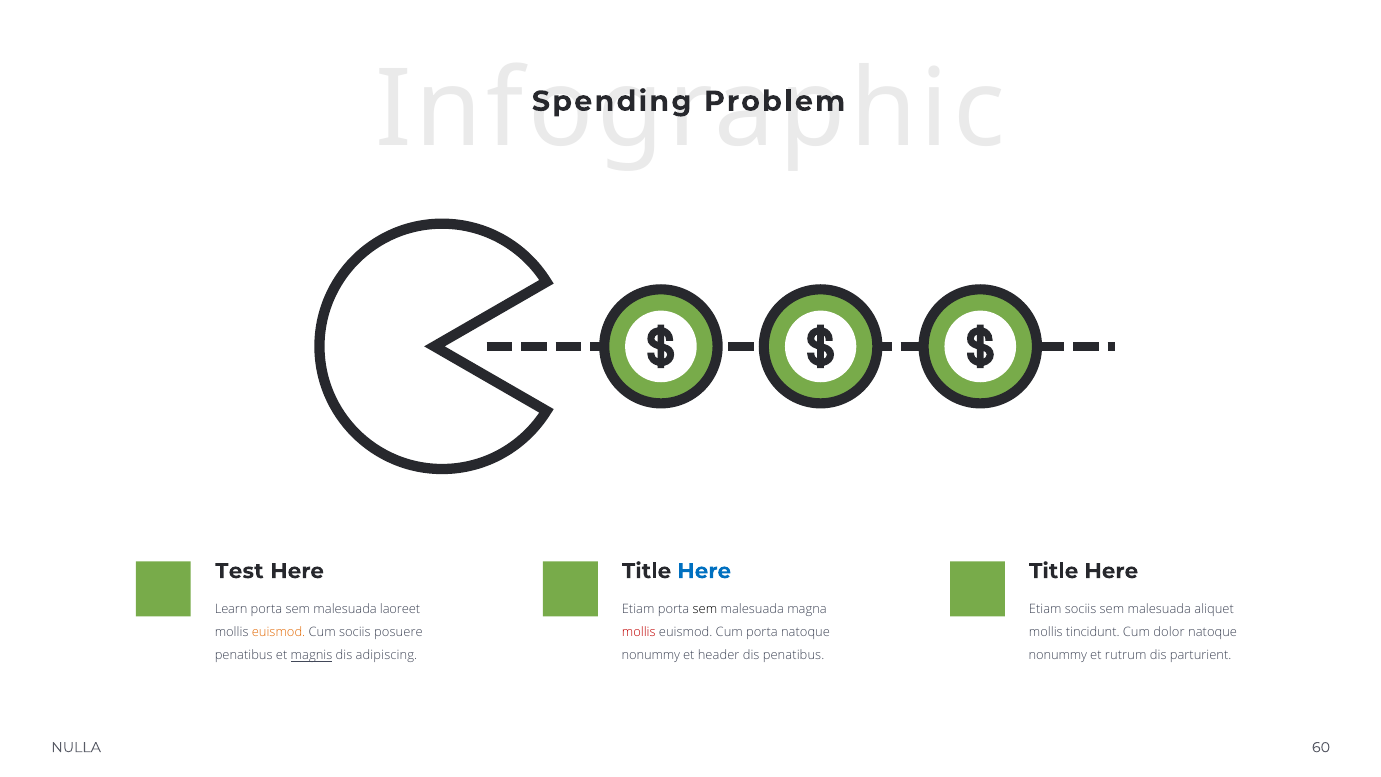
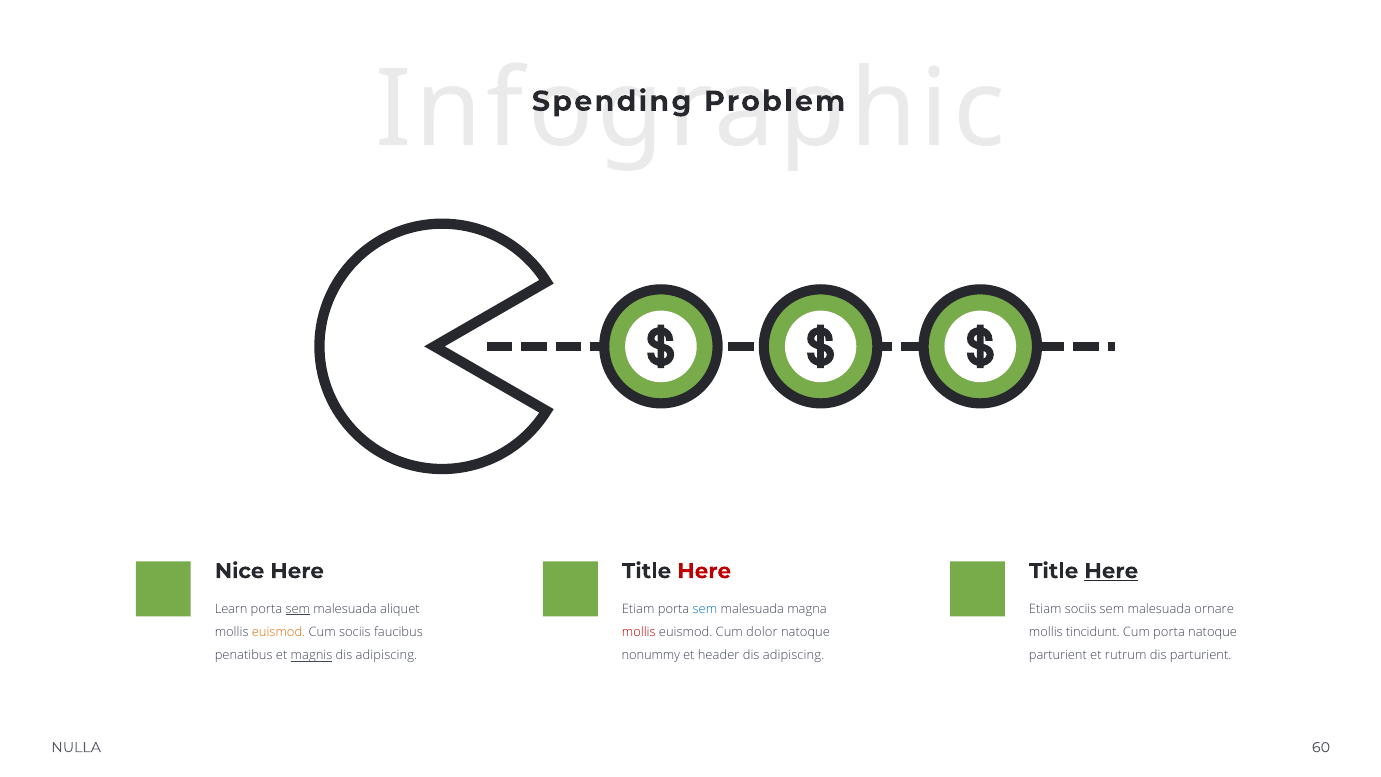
Test: Test -> Nice (240, 571)
Here colour: blue -> red (704, 571)
Here underline: none -> present (1111, 571)
sem underline: none -> present (298, 609)
laoreet: laoreet -> aliquet (400, 609)
sem colour: black -> blue (705, 609)
aliquet: aliquet -> ornare (1214, 609)
posuere: posuere -> faucibus (398, 632)
Cum porta: porta -> dolor (762, 632)
Cum dolor: dolor -> porta (1169, 632)
penatibus: penatibus -> adipiscing (794, 655)
nonummy: nonummy -> parturient (1058, 655)
